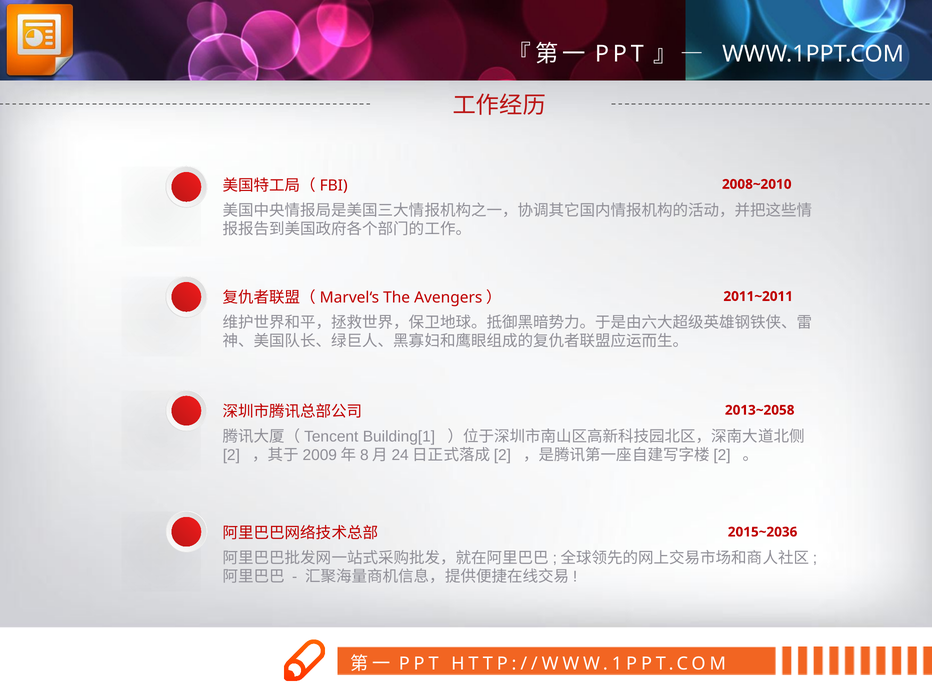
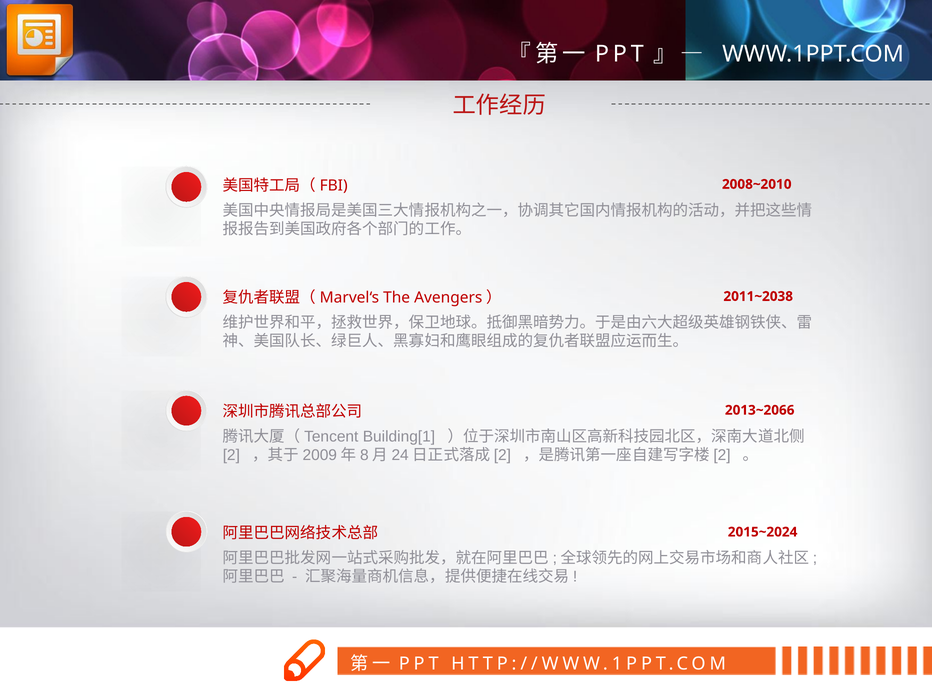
2011~2011: 2011~2011 -> 2011~2038 (758, 296)
2013~2058: 2013~2058 -> 2013~2066 (760, 410)
2015~2036: 2015~2036 -> 2015~2024 (763, 532)
